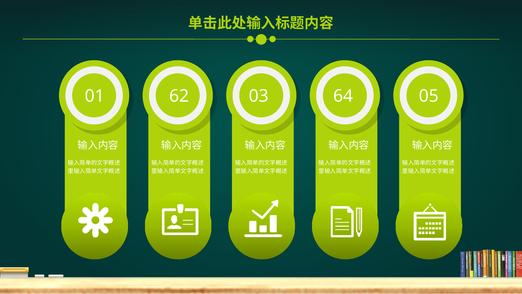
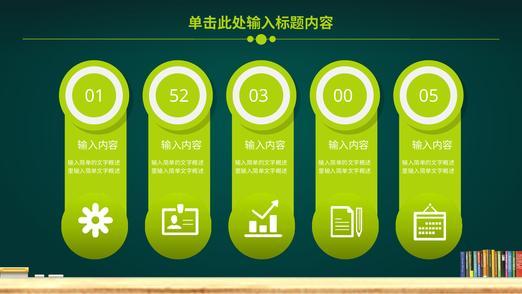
62: 62 -> 52 (179, 96)
64: 64 -> 00 (343, 96)
